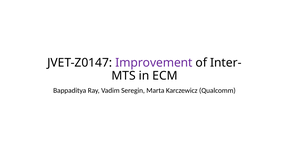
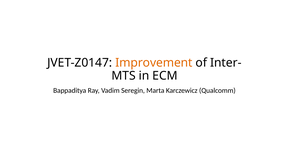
Improvement colour: purple -> orange (154, 63)
